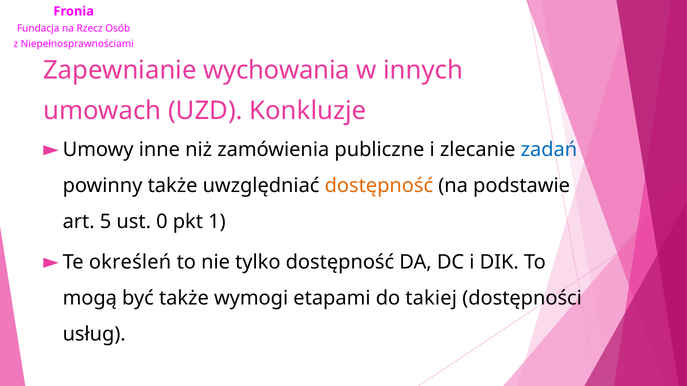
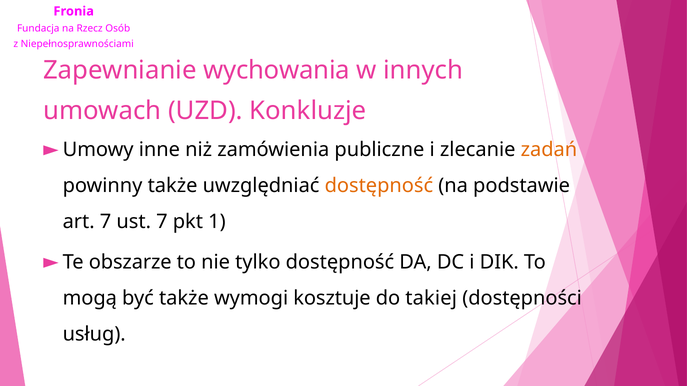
zadań colour: blue -> orange (549, 150)
art 5: 5 -> 7 (106, 222)
ust 0: 0 -> 7 (162, 222)
określeń: określeń -> obszarze (130, 262)
etapami: etapami -> kosztuje (332, 298)
